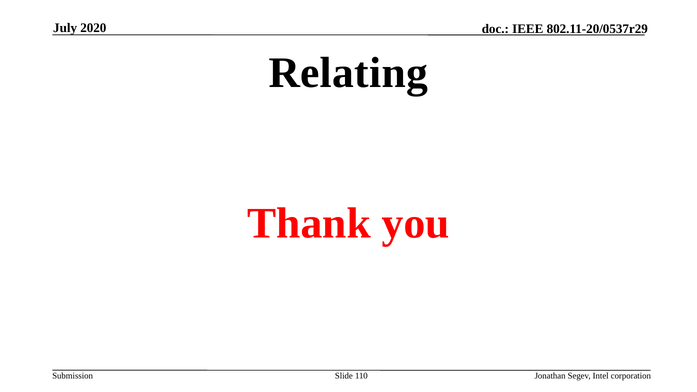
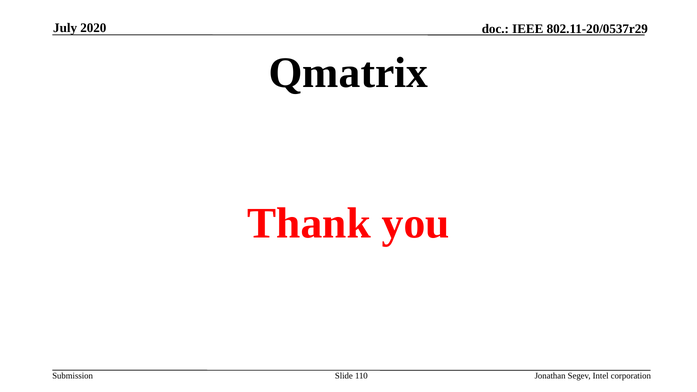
Relating: Relating -> Qmatrix (348, 73)
